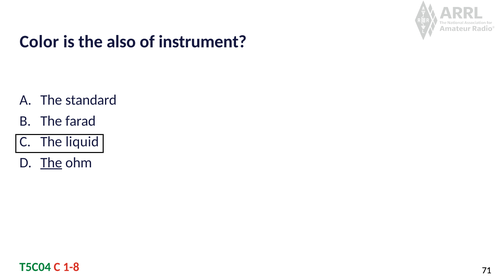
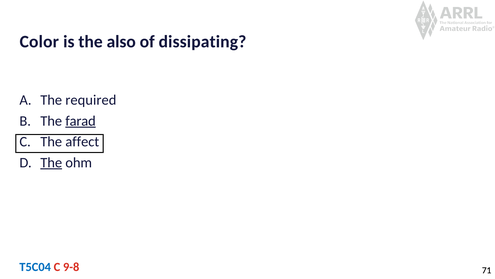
instrument: instrument -> dissipating (202, 42)
standard: standard -> required (91, 100)
farad underline: none -> present (81, 121)
liquid: liquid -> affect (82, 142)
T5C04 colour: green -> blue (35, 267)
1-8: 1-8 -> 9-8 (71, 267)
